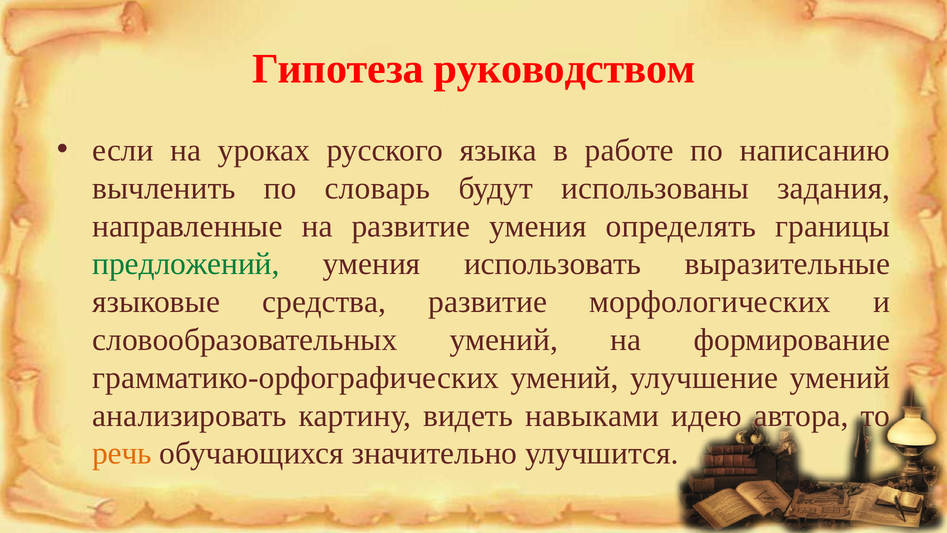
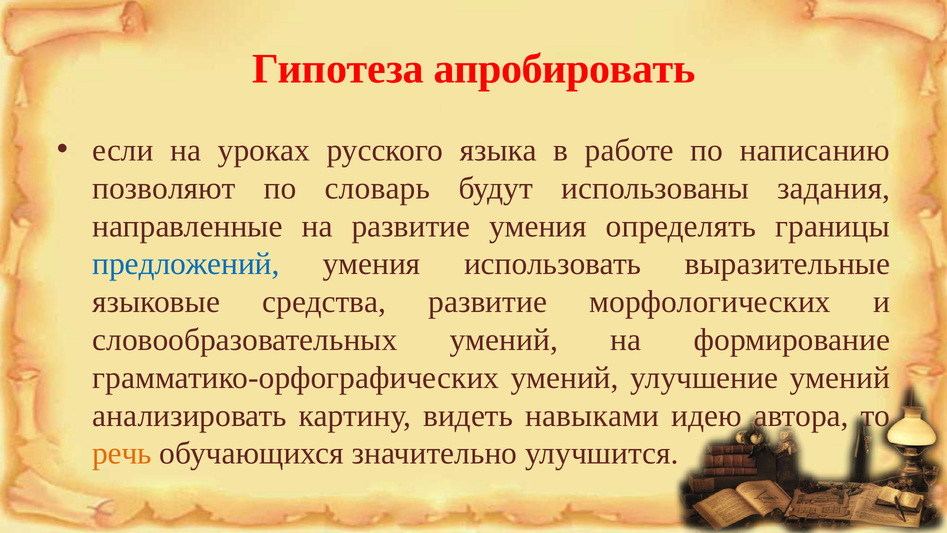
руководством: руководством -> апробировать (565, 69)
вычленить: вычленить -> позволяют (164, 188)
предложений colour: green -> blue (186, 264)
